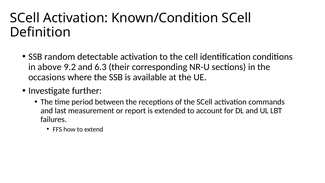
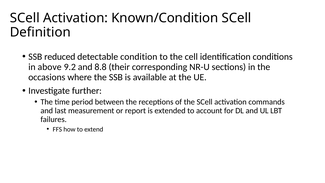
random: random -> reduced (60, 57)
detectable activation: activation -> condition (139, 57)
6.3: 6.3 -> 8.8 (101, 67)
